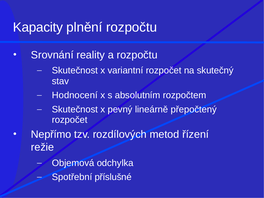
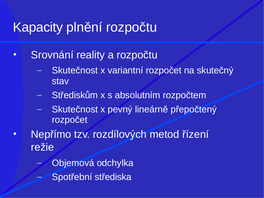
Hodnocení: Hodnocení -> Střediskům (75, 95)
příslušné: příslušné -> střediska (113, 177)
